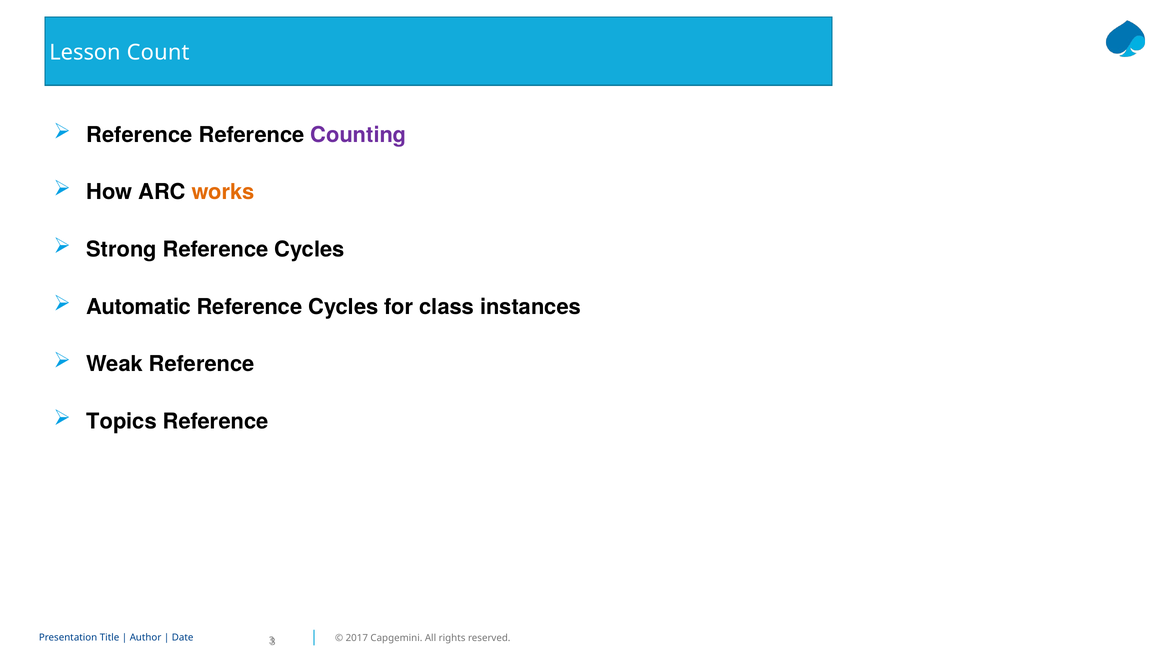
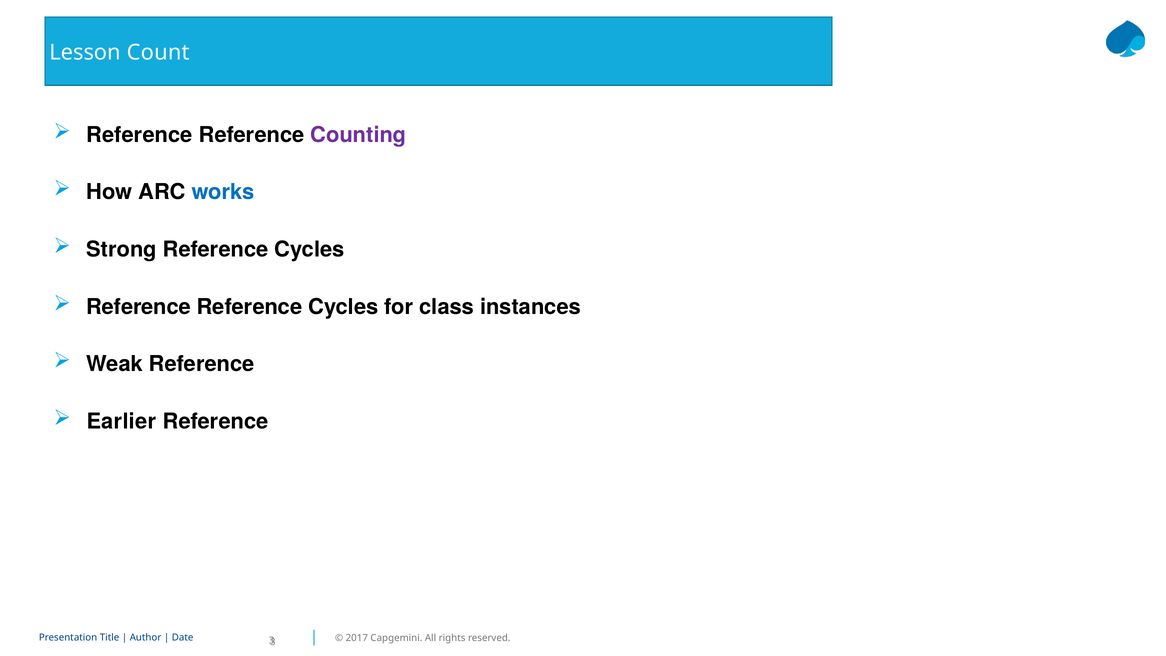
works colour: orange -> blue (223, 192)
Automatic: Automatic -> Reference (139, 307)
Topics: Topics -> Earlier (121, 422)
